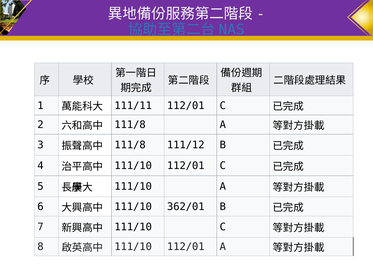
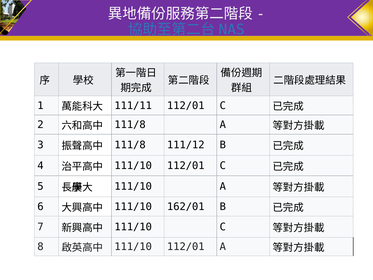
362/01: 362/01 -> 162/01 (186, 207)
